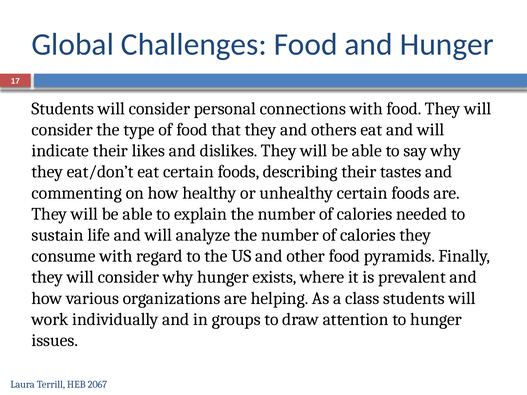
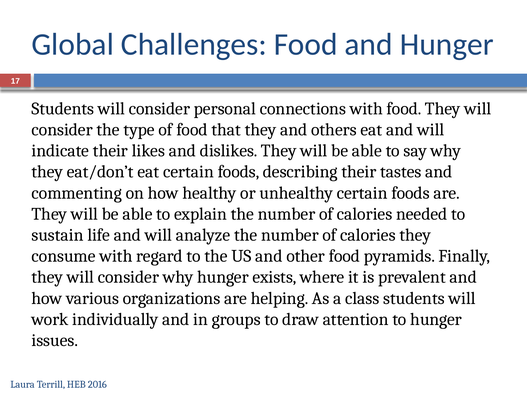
2067: 2067 -> 2016 (97, 385)
